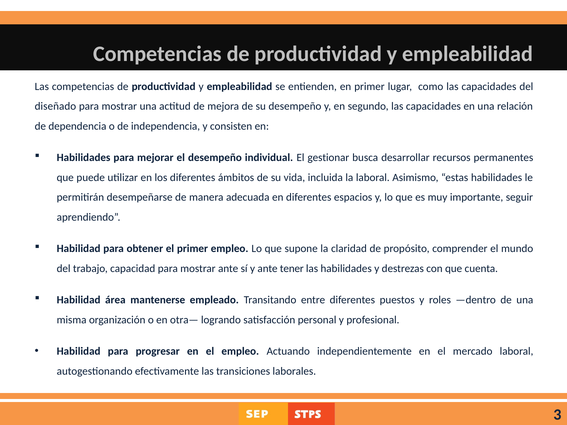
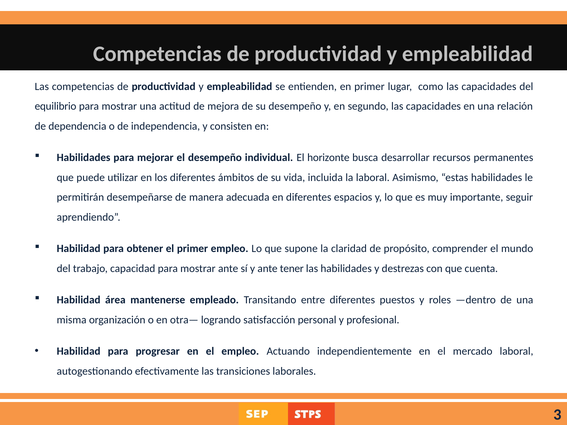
diseñado: diseñado -> equilibrio (56, 106)
gestionar: gestionar -> horizonte (328, 158)
